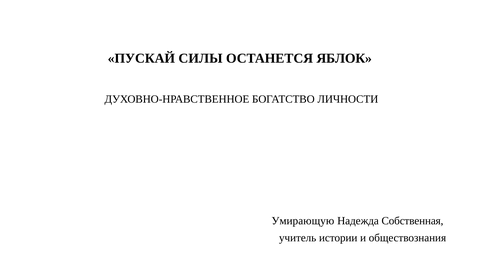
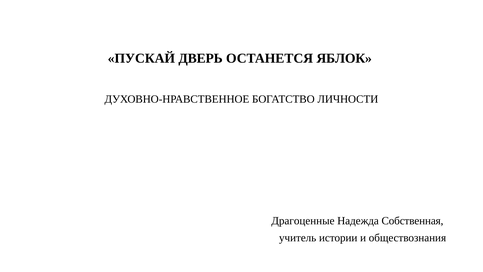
СИЛЫ: СИЛЫ -> ДВЕРЬ (201, 58)
Умирающую: Умирающую -> Драгоценные (303, 220)
